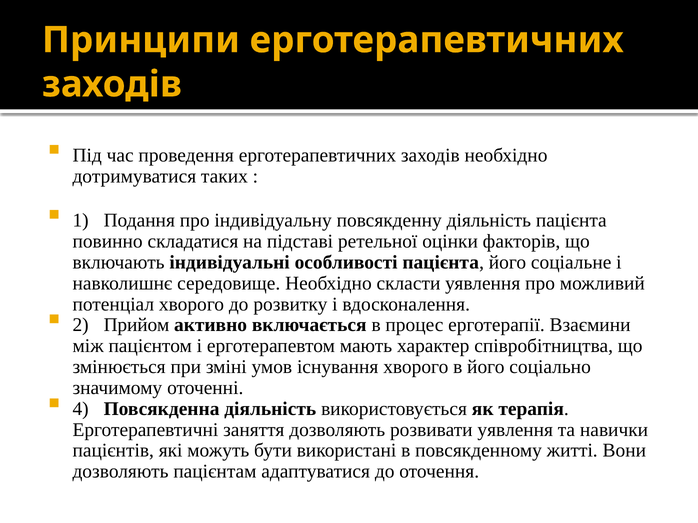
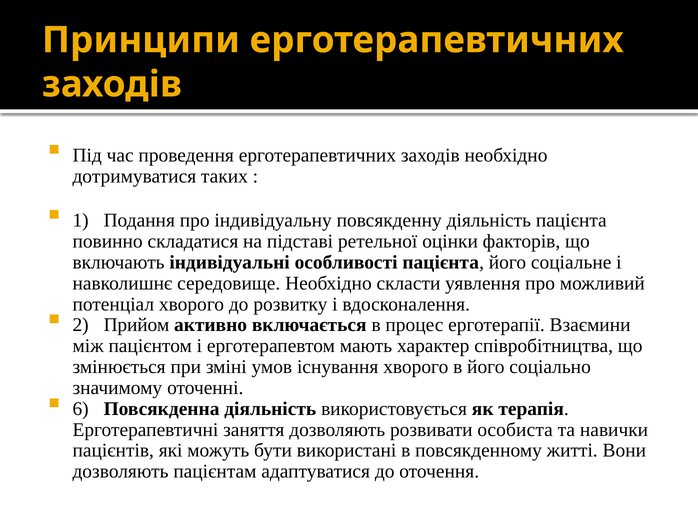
4: 4 -> 6 (81, 409)
розвивати уявлення: уявлення -> особиста (515, 430)
